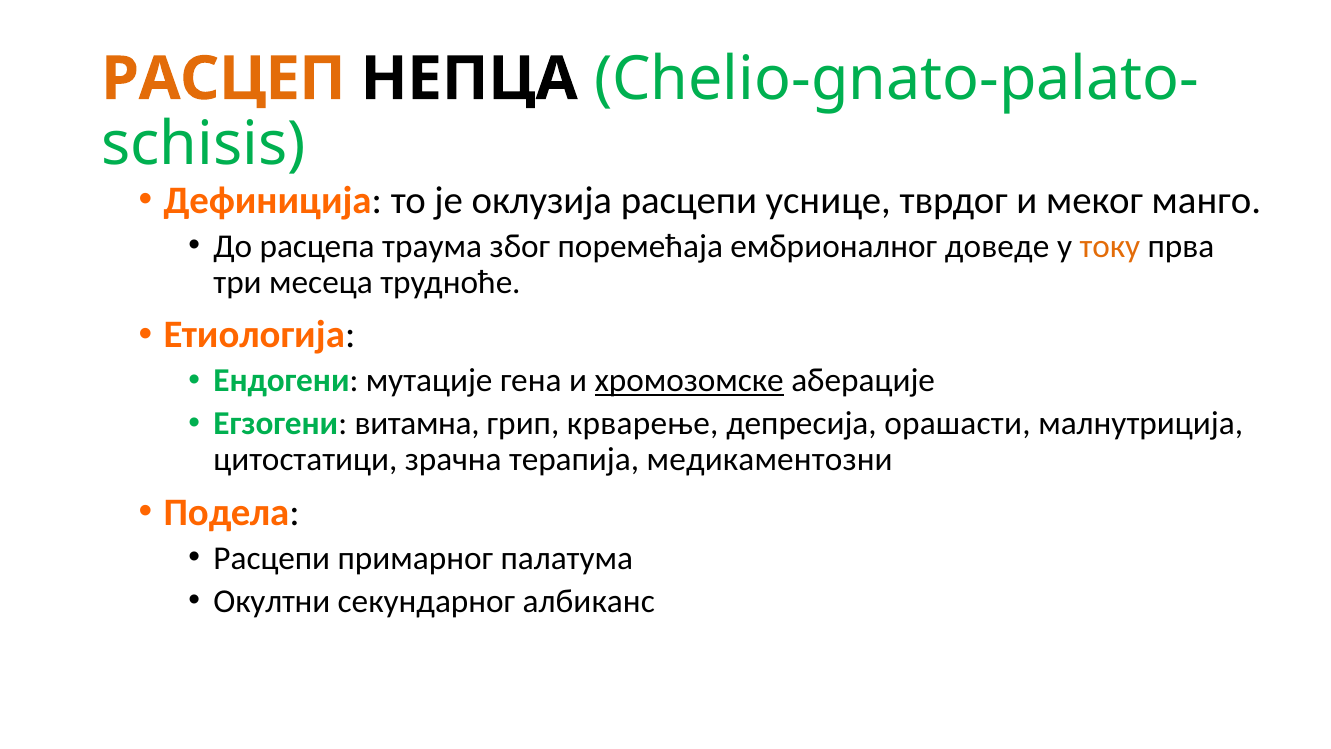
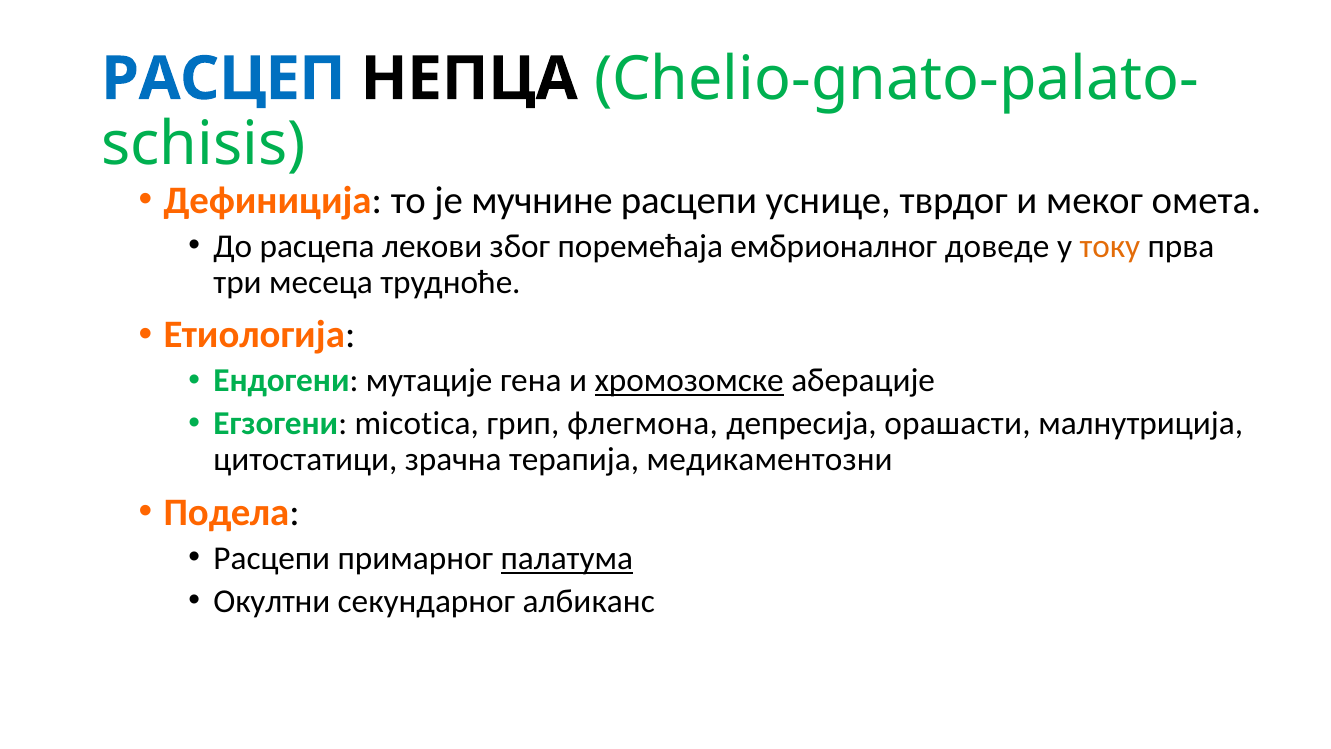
РАСЦЕП colour: orange -> blue (223, 79)
оклузија: оклузија -> мучнине (542, 200)
манго: манго -> омета (1206, 200)
траума: траума -> лекови (432, 246)
витамна: витамна -> micotica (417, 424)
крварење: крварење -> флегмона (643, 424)
палатума underline: none -> present (567, 558)
